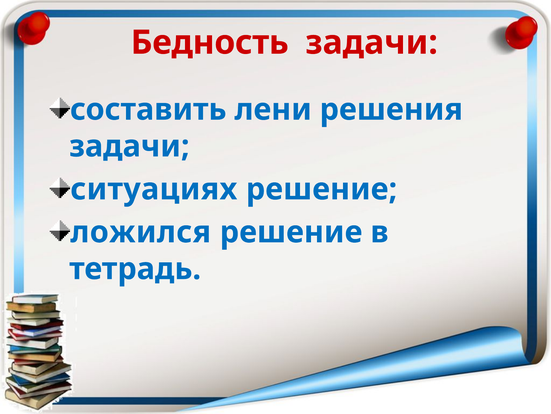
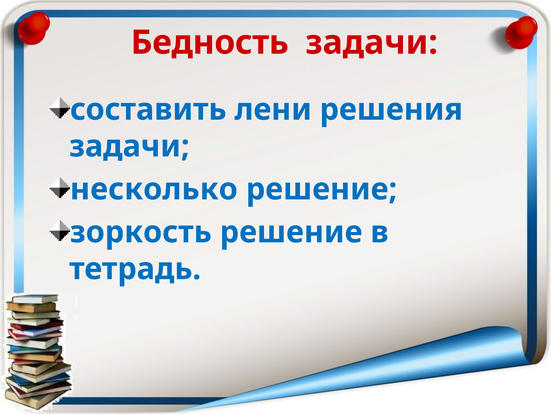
ситуациях: ситуациях -> несколько (154, 189)
ложился: ложился -> зоркость (141, 232)
